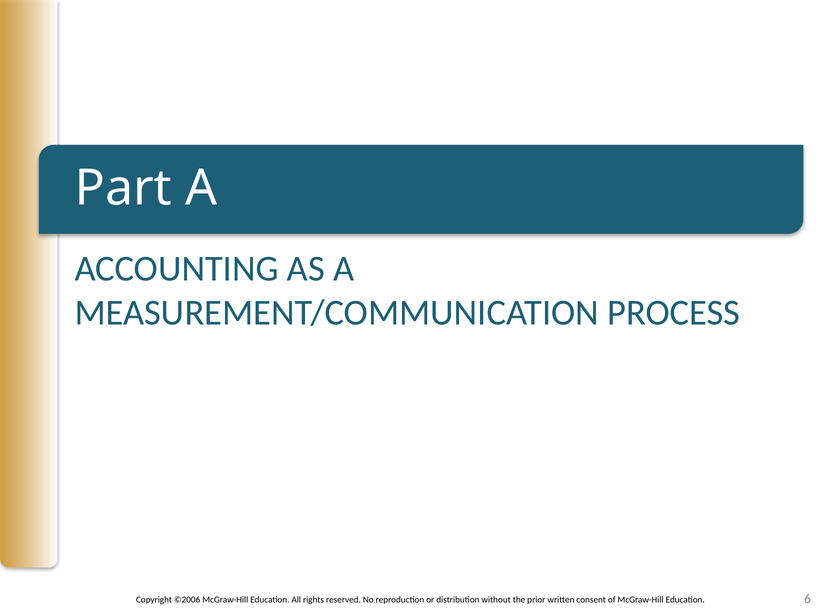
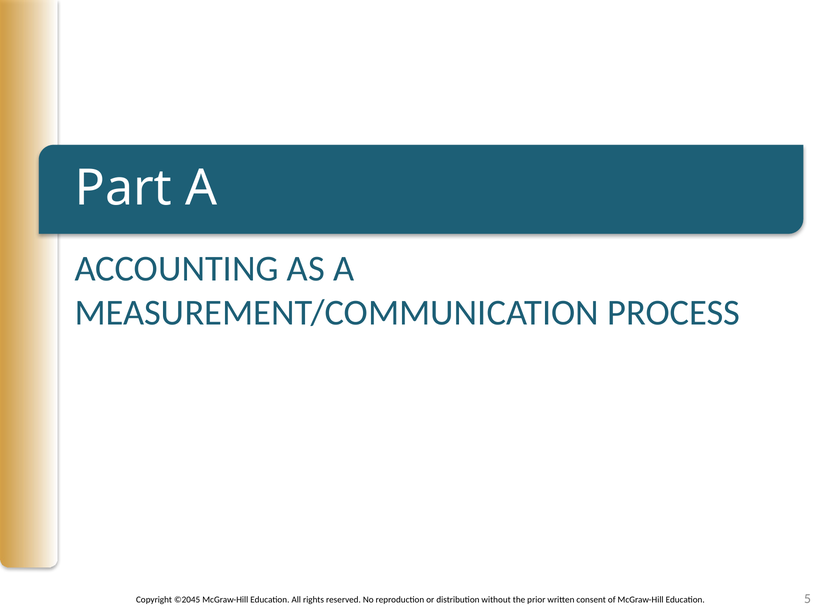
©2006: ©2006 -> ©2045 (187, 600)
6: 6 -> 5 (808, 598)
